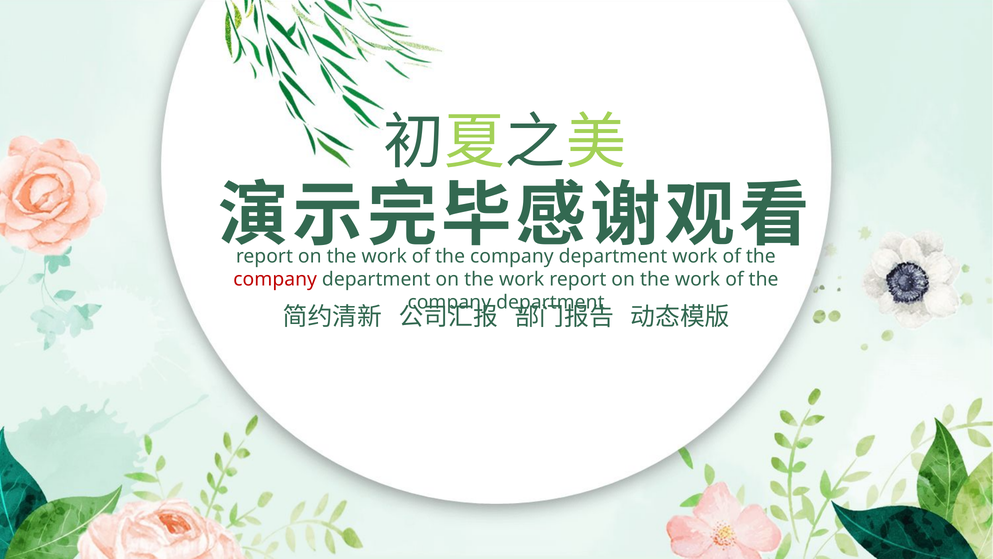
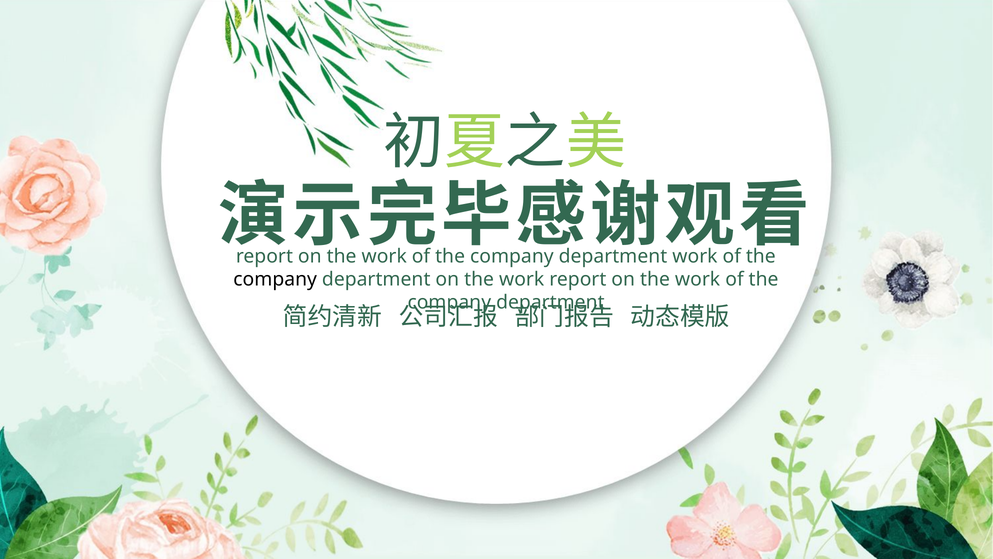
company colour: red -> black (275, 279)
